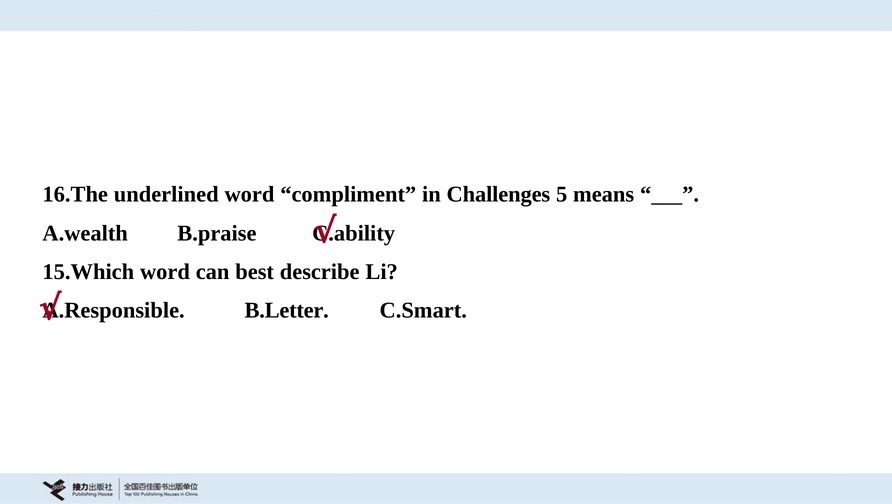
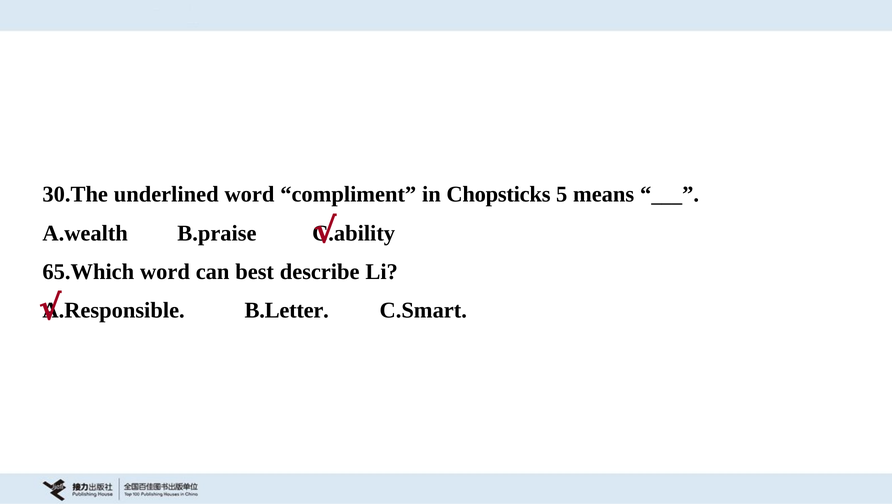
16.The: 16.The -> 30.The (75, 195)
Challenges: Challenges -> Chopsticks (498, 195)
15.Which: 15.Which -> 65.Which (88, 272)
